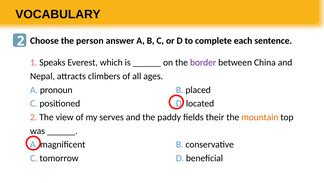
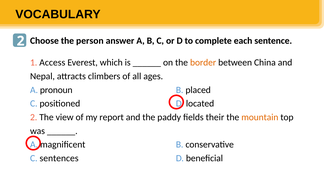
Speaks: Speaks -> Access (52, 62)
border colour: purple -> orange (203, 62)
serves: serves -> report (112, 117)
tomorrow: tomorrow -> sentences (59, 158)
